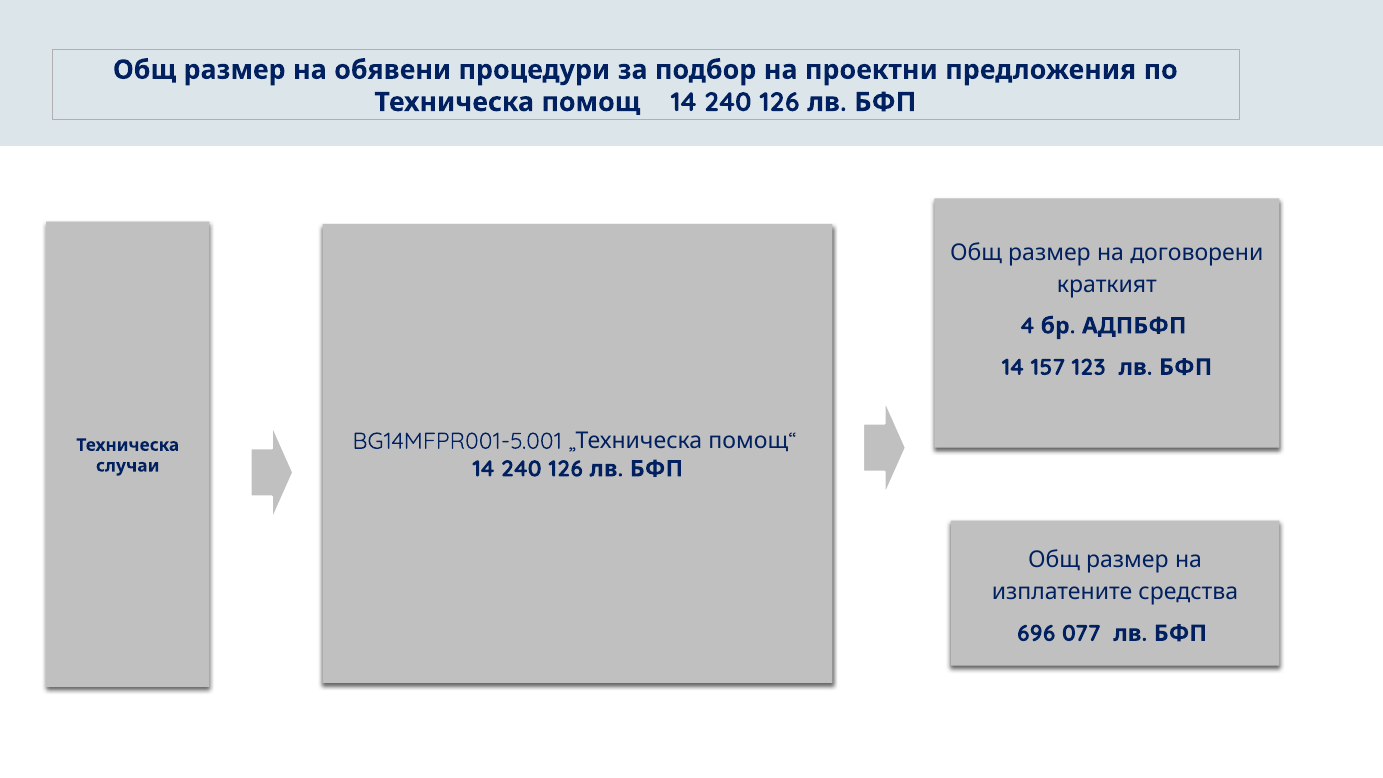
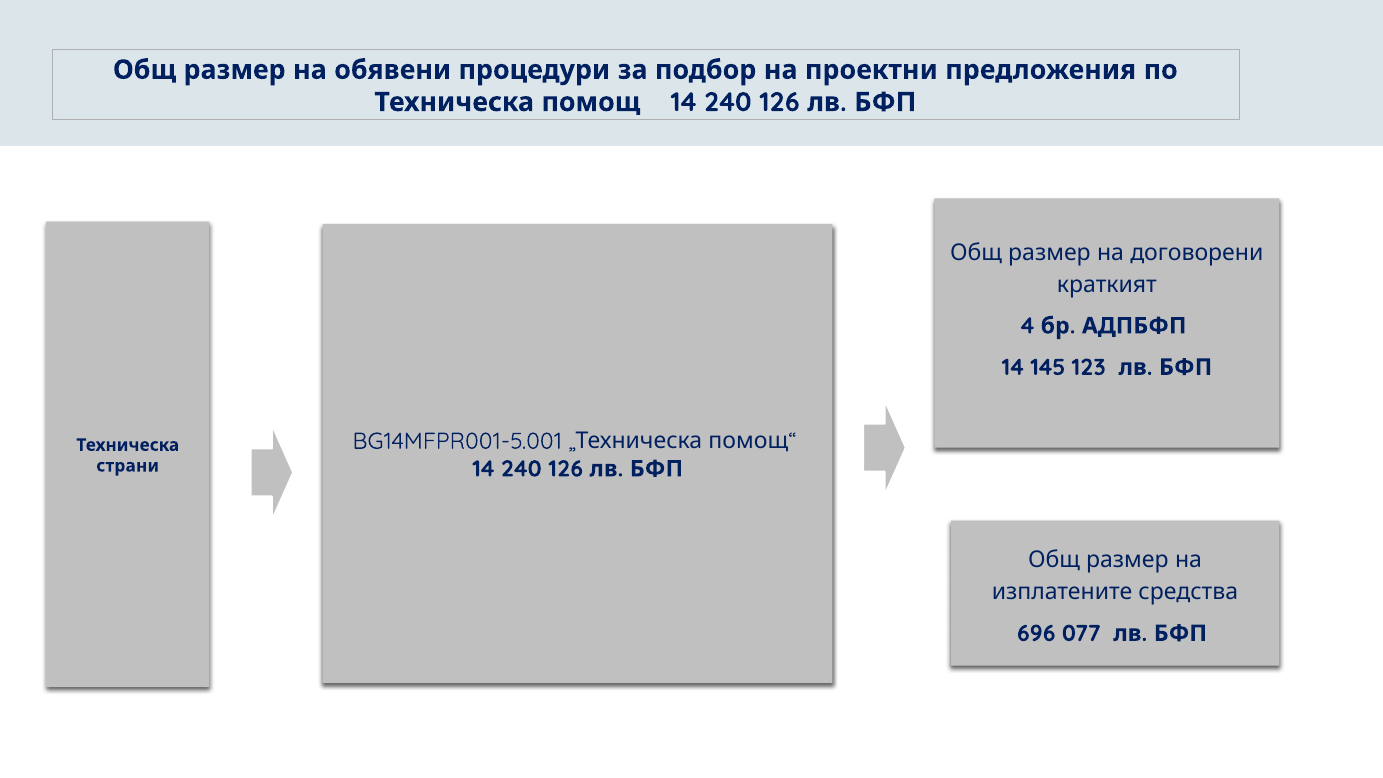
157: 157 -> 145 (1048, 367)
случаи: случаи -> страни (128, 466)
